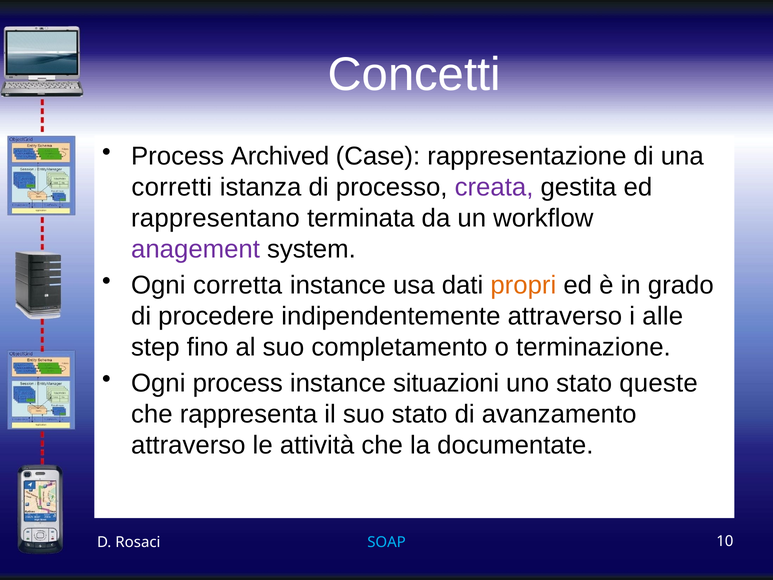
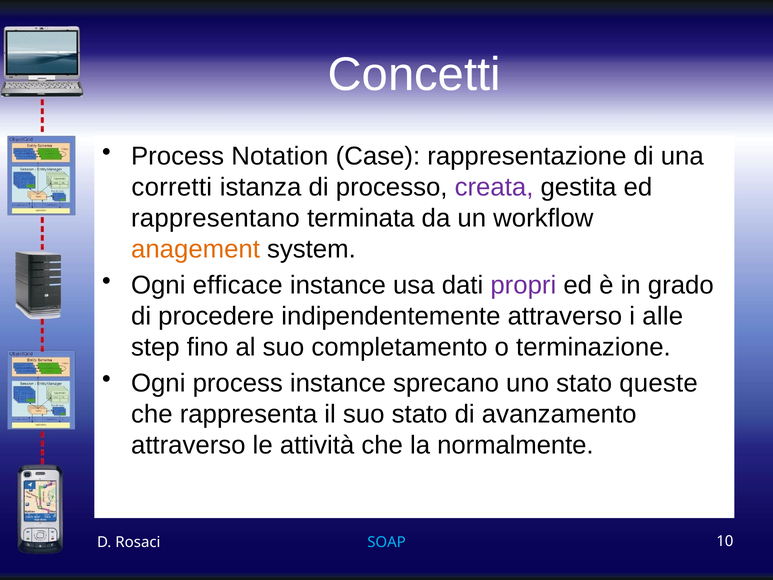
Archived: Archived -> Notation (280, 156)
anagement colour: purple -> orange (196, 249)
corretta: corretta -> efficace (238, 285)
propri colour: orange -> purple (523, 285)
situazioni: situazioni -> sprecano (446, 383)
documentate: documentate -> normalmente (515, 445)
